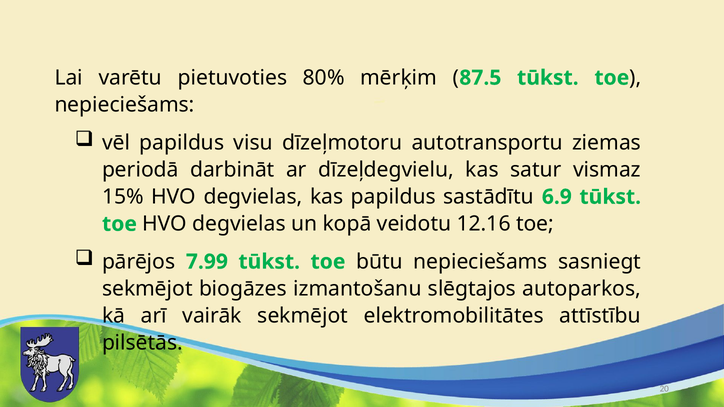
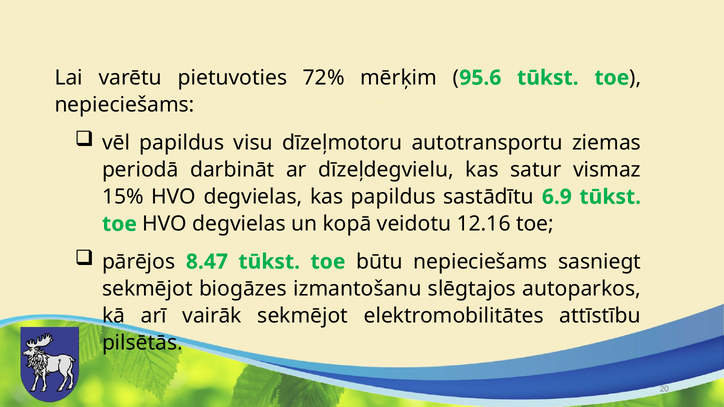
80%: 80% -> 72% (324, 78)
87.5: 87.5 -> 95.6 (480, 78)
7.99: 7.99 -> 8.47 (207, 262)
